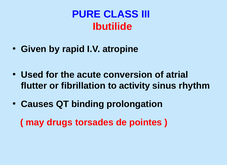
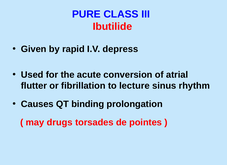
atropine: atropine -> depress (120, 49)
activity: activity -> lecture (134, 86)
